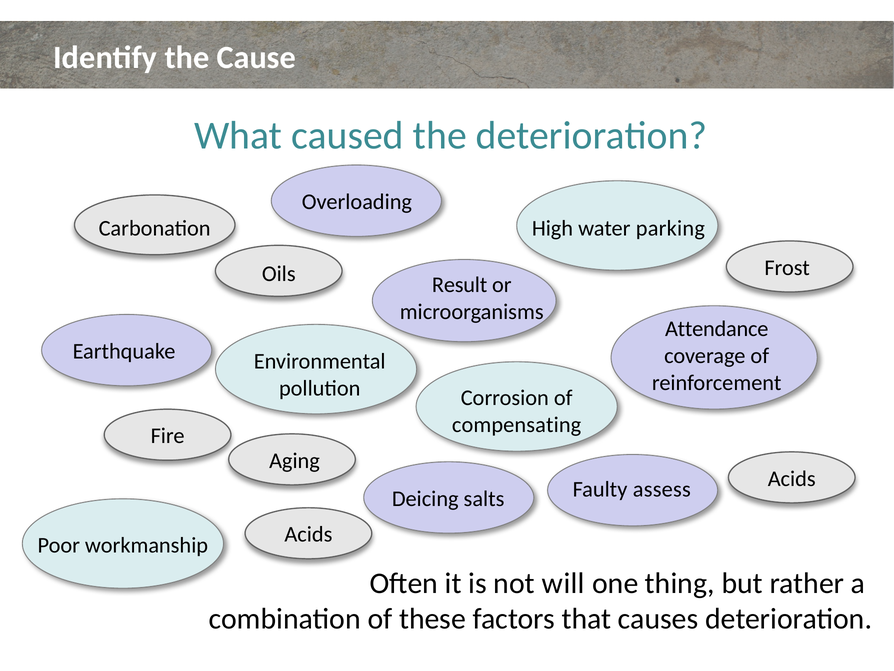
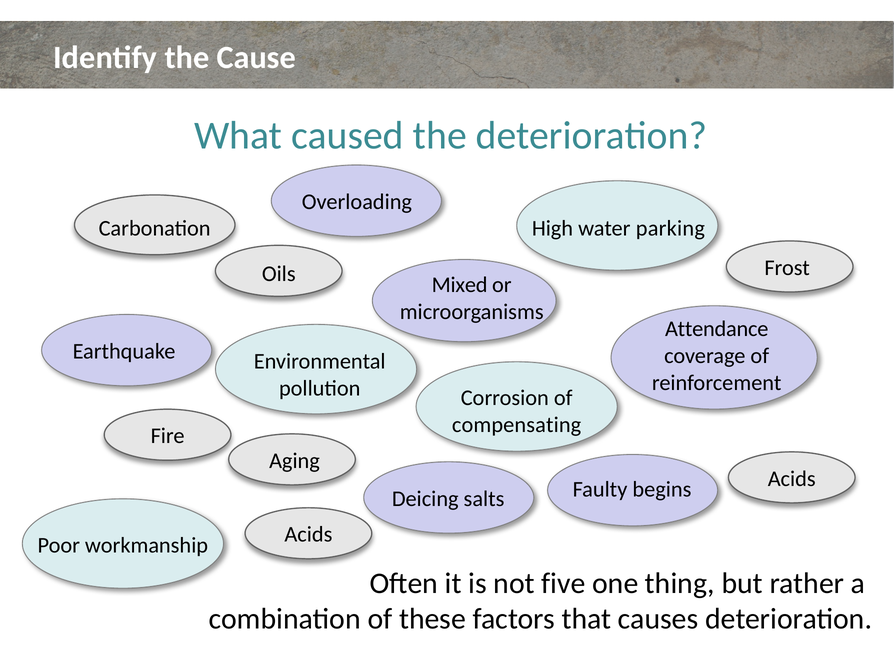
Result: Result -> Mixed (460, 285)
assess: assess -> begins (662, 489)
will: will -> five (563, 583)
